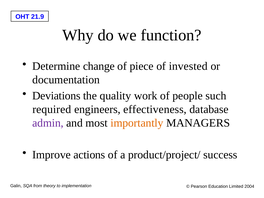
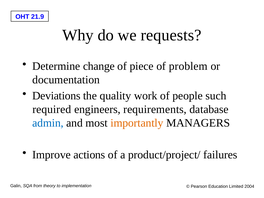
function: function -> requests (171, 35)
invested: invested -> problem (188, 66)
effectiveness: effectiveness -> requirements (155, 109)
admin colour: purple -> blue (48, 123)
success: success -> failures (220, 155)
